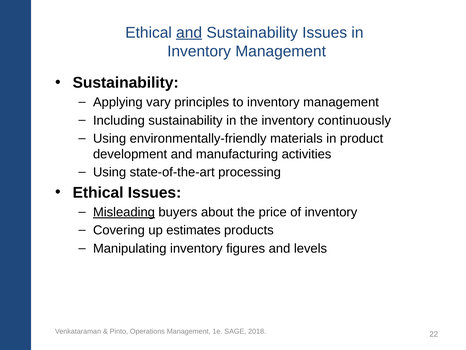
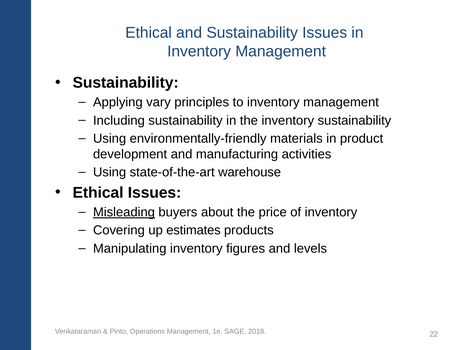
and underline: present -> none (189, 33)
inventory continuously: continuously -> sustainability (354, 120)
processing: processing -> warehouse (250, 172)
